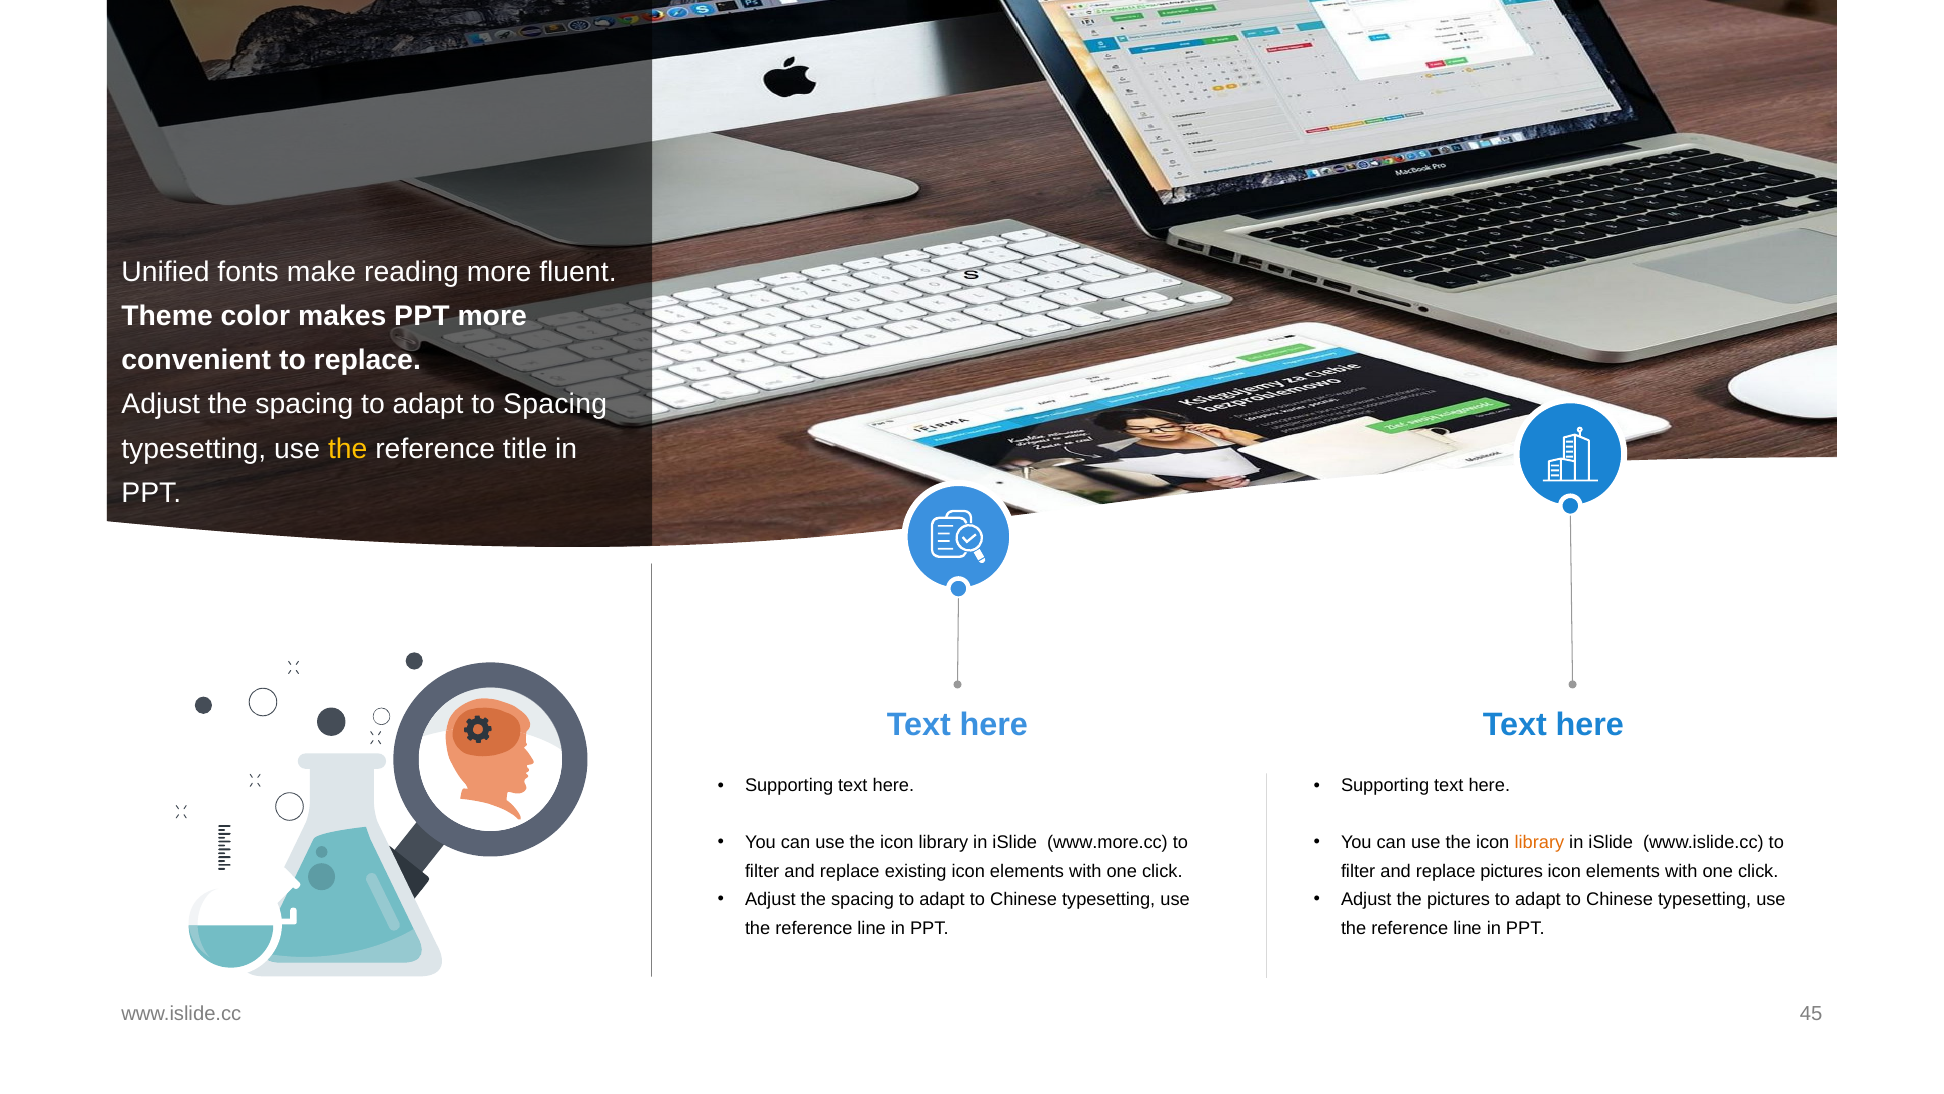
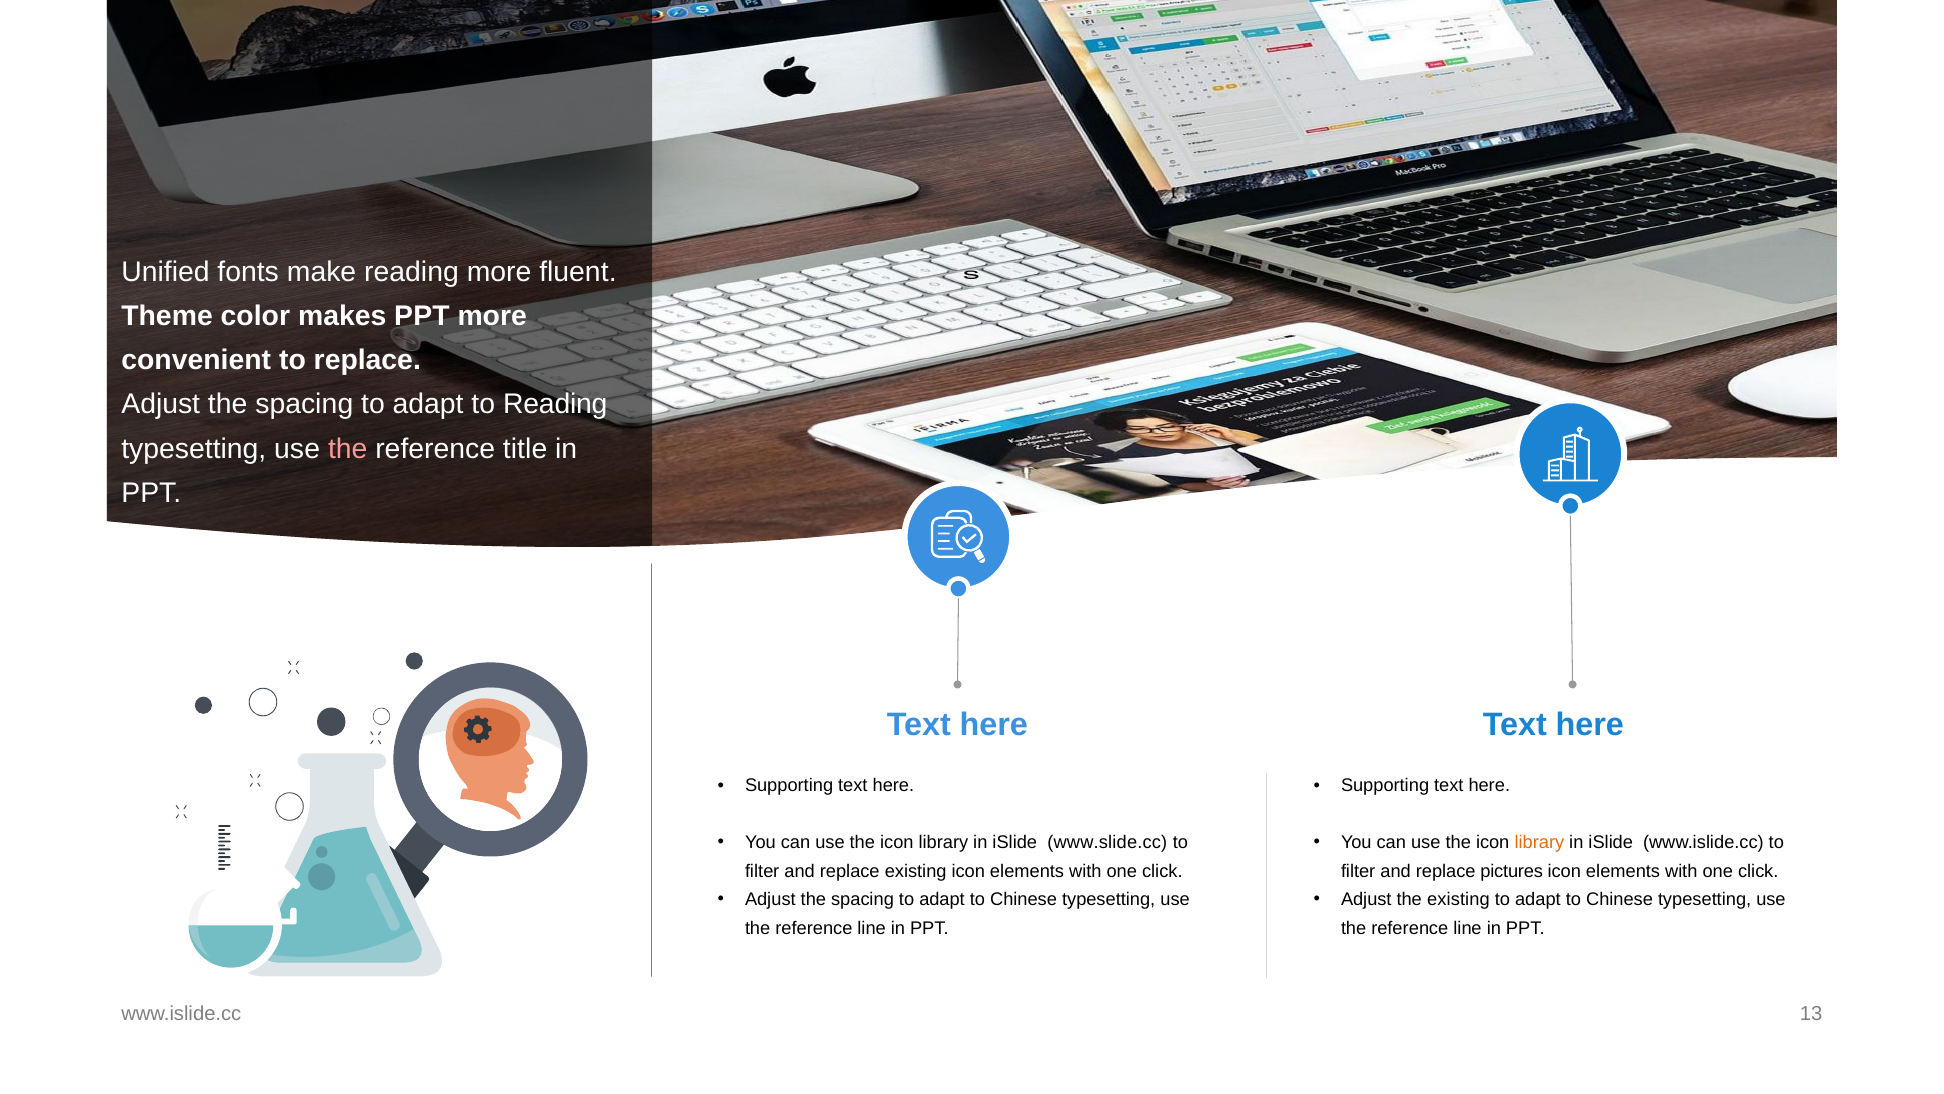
to Spacing: Spacing -> Reading (555, 404)
the colour: yellow -> pink (348, 449)
www.more.cc: www.more.cc -> www.slide.cc (1107, 843)
the pictures: pictures -> existing (1458, 899)
45: 45 -> 13 (1811, 1013)
